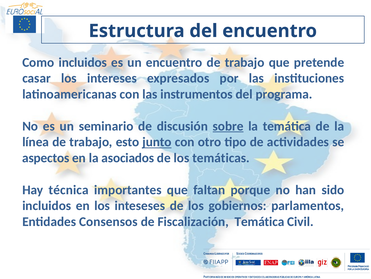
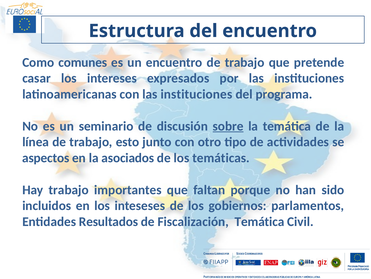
Como incluidos: incluidos -> comunes (83, 62)
con las instrumentos: instrumentos -> instituciones (196, 94)
junto underline: present -> none (157, 142)
Hay técnica: técnica -> trabajo (69, 189)
Consensos: Consensos -> Resultados (109, 221)
